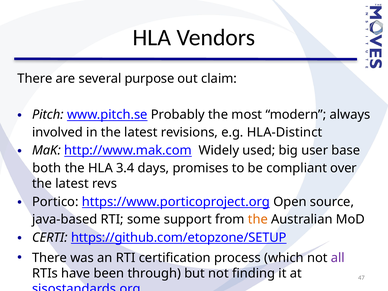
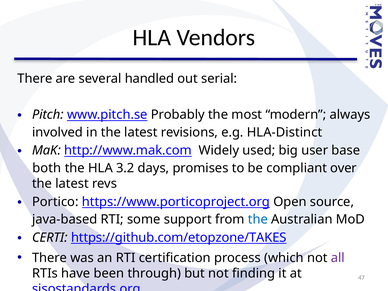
purpose: purpose -> handled (149, 79)
claim: claim -> serial (219, 79)
3.4: 3.4 -> 3.2 (125, 168)
the colour: orange -> blue (258, 219)
https://github.com/etopzone/SETUP: https://github.com/etopzone/SETUP -> https://github.com/etopzone/TAKES (179, 238)
